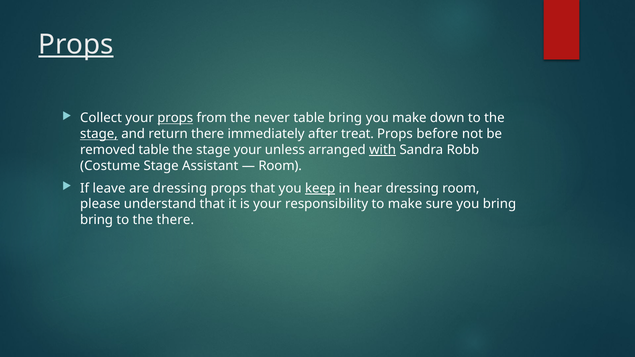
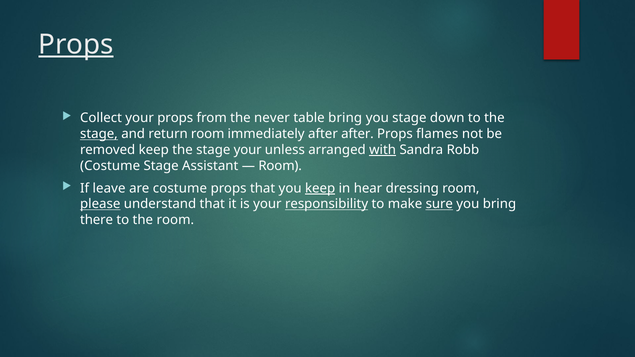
props underline: present -> none (175, 118)
you make: make -> stage (409, 118)
return there: there -> room (208, 134)
after treat: treat -> after (357, 134)
before: before -> flames (437, 134)
removed table: table -> keep (154, 150)
are dressing: dressing -> costume (180, 188)
please underline: none -> present (100, 204)
responsibility underline: none -> present (327, 204)
sure underline: none -> present (439, 204)
bring: bring -> there (97, 220)
the there: there -> room (175, 220)
